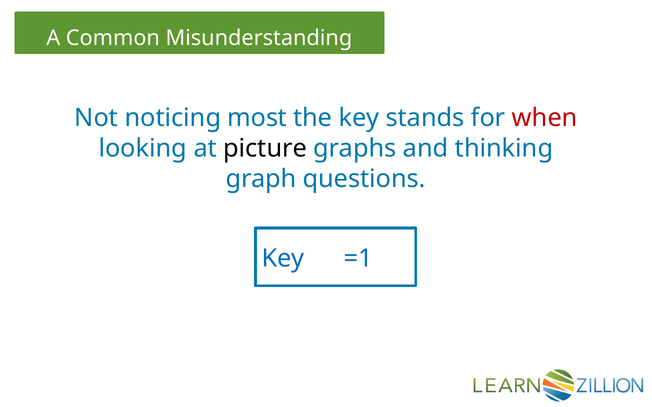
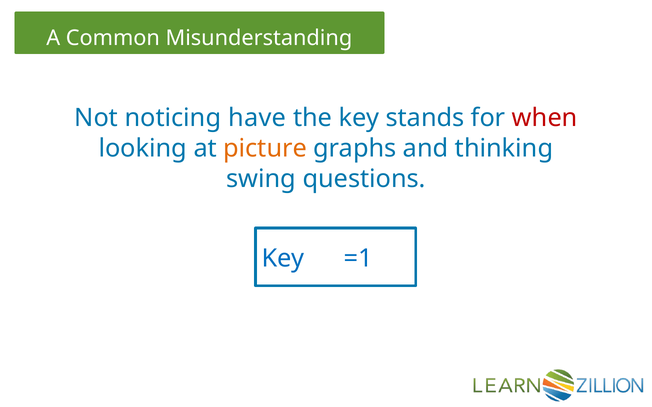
most: most -> have (257, 118)
picture colour: black -> orange (265, 148)
graph: graph -> swing (261, 179)
